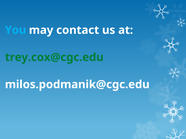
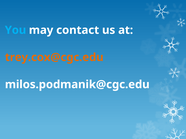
trey.cox@cgc.edu colour: green -> orange (54, 57)
